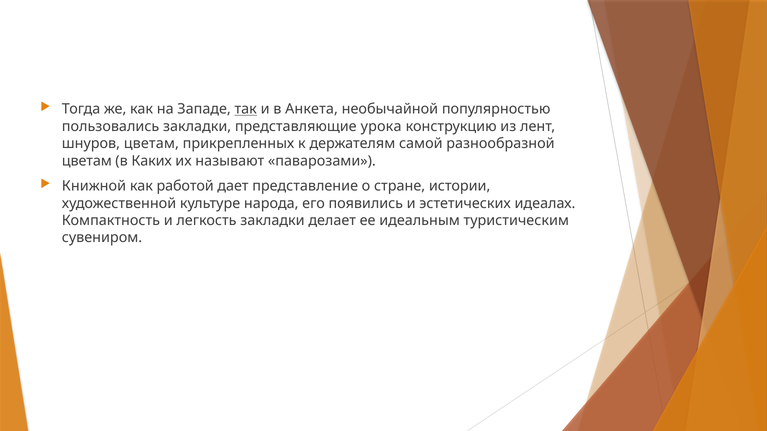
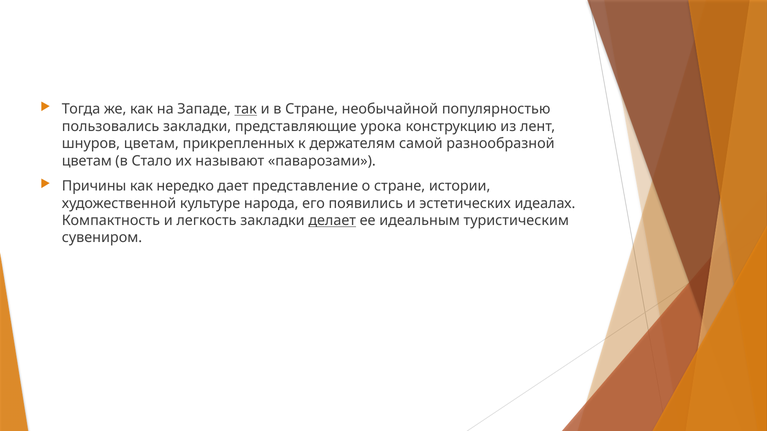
в Анкета: Анкета -> Стране (312, 109)
Каких: Каких -> Стало (152, 161)
Книжной: Книжной -> Причины (94, 186)
работой: работой -> нередко (185, 186)
делает underline: none -> present (332, 221)
